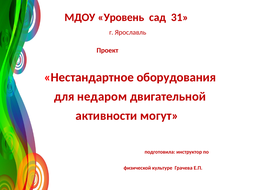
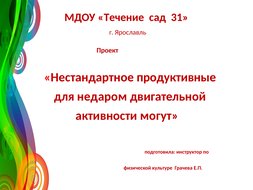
Уровень: Уровень -> Течение (121, 17)
оборудования: оборудования -> продуктивные (176, 77)
